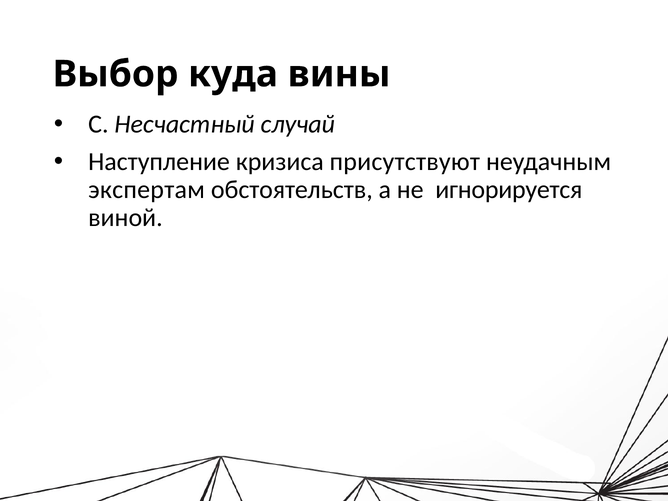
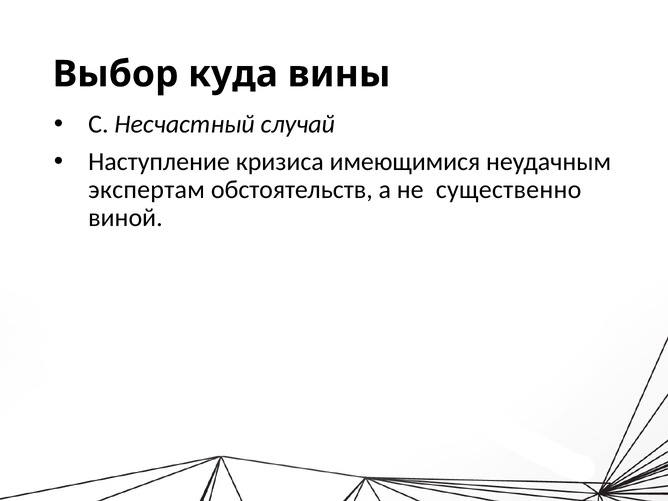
присутствуют: присутствуют -> имеющимися (405, 162)
игнорируется: игнорируется -> существенно (509, 190)
